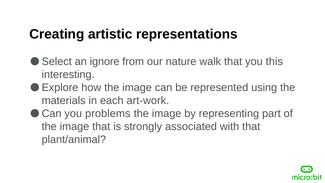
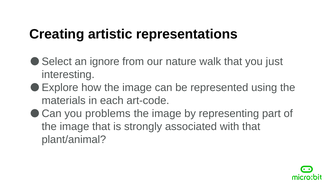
this: this -> just (274, 61)
art-work: art-work -> art-code (148, 100)
